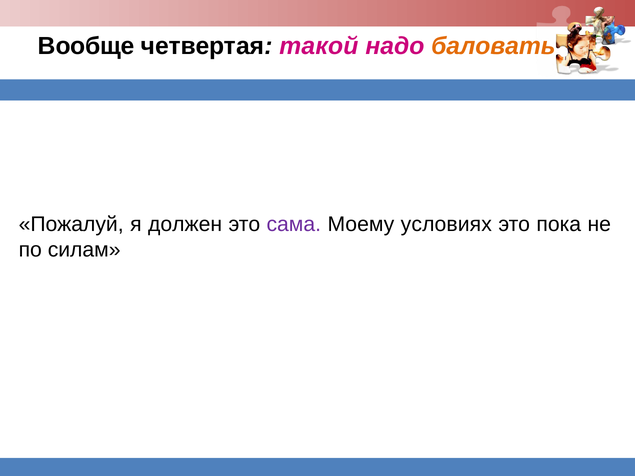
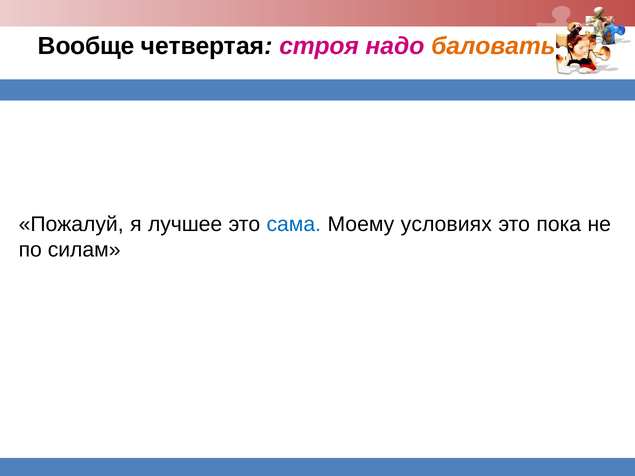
такой: такой -> строя (319, 46)
должен: должен -> лучшее (185, 225)
сама colour: purple -> blue (294, 225)
